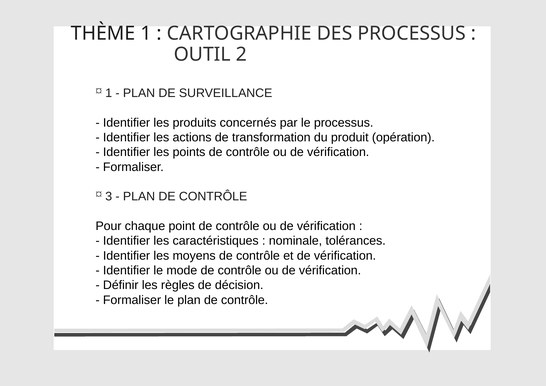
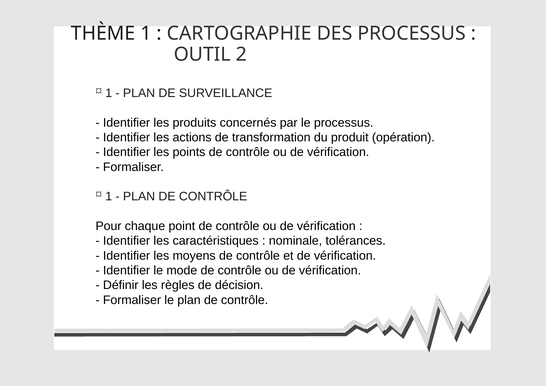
3: 3 -> 1 (109, 197)
